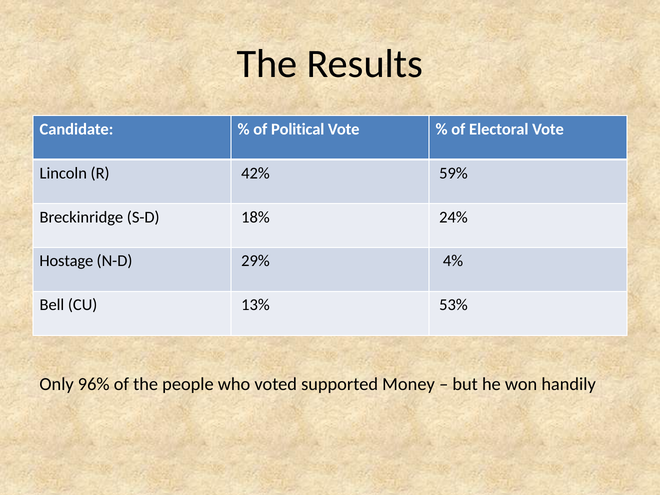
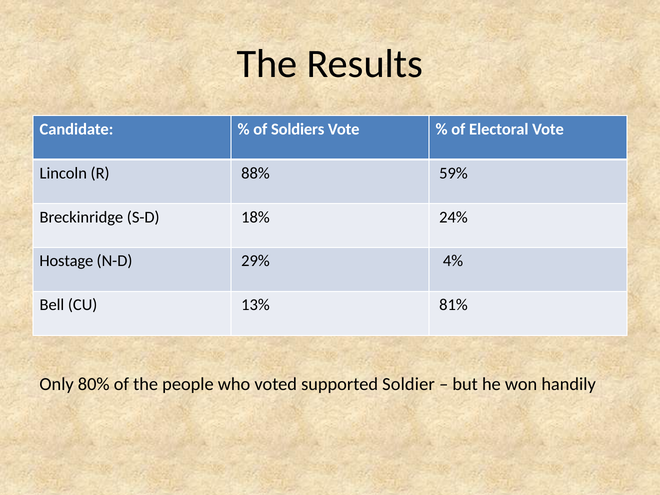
Political: Political -> Soldiers (298, 129)
42%: 42% -> 88% (255, 173)
53%: 53% -> 81% (453, 305)
96%: 96% -> 80% (94, 384)
Money: Money -> Soldier (409, 384)
